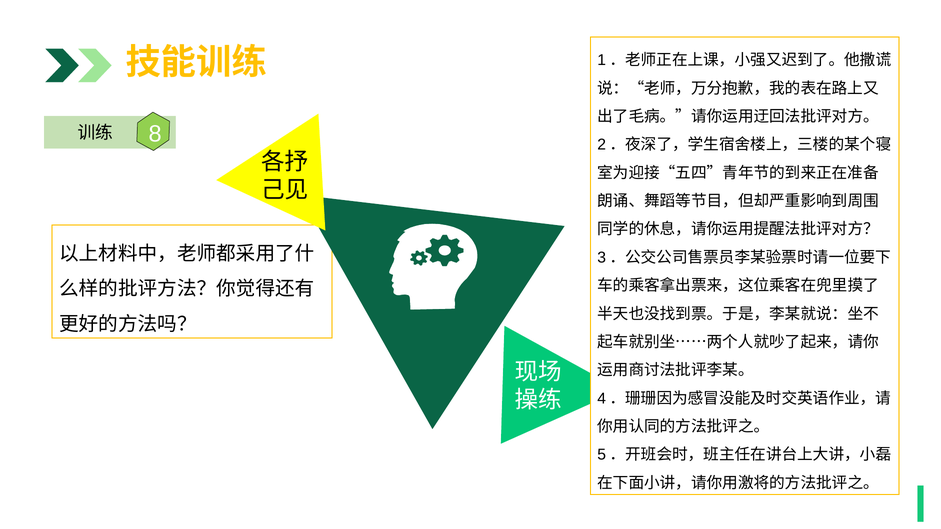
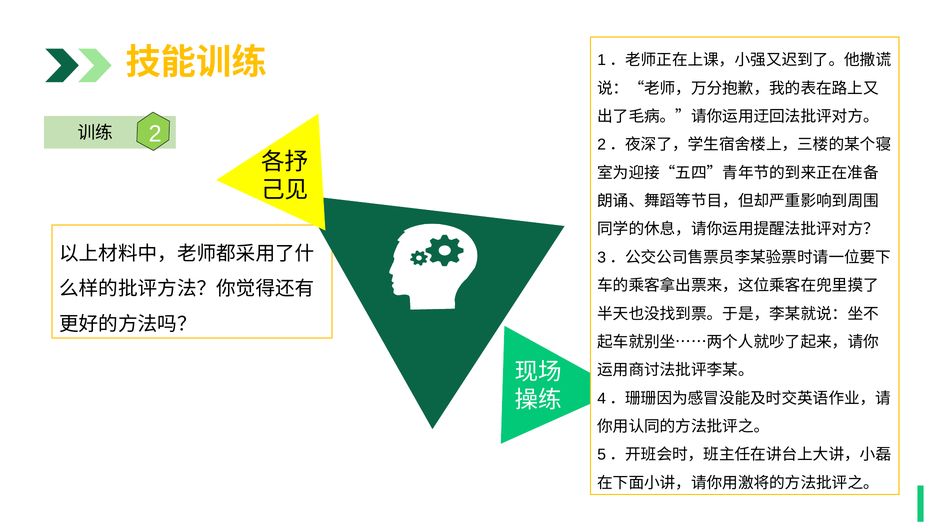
8: 8 -> 2 (155, 134)
